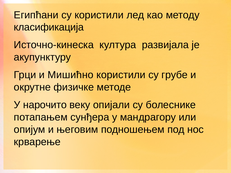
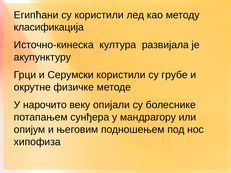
Мишићно: Мишићно -> Серумски (71, 75)
крварење: крварење -> хипофиза (37, 142)
